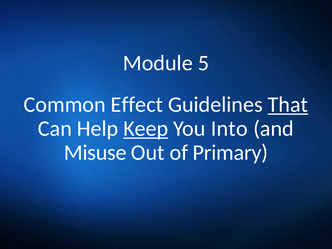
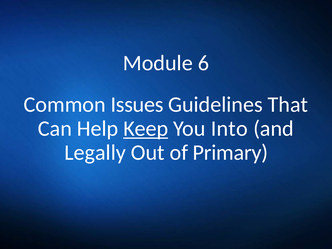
5: 5 -> 6 (203, 63)
Effect: Effect -> Issues (137, 105)
That underline: present -> none (288, 105)
Misuse: Misuse -> Legally (95, 153)
